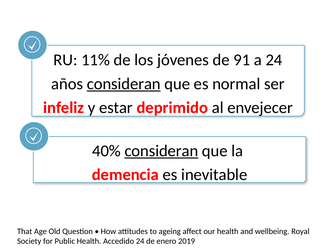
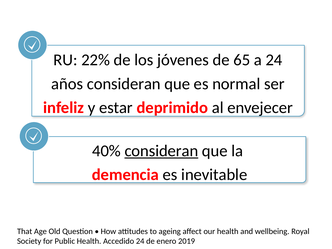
11%: 11% -> 22% (96, 60)
91: 91 -> 65 (242, 60)
consideran underline: present -> none (124, 84)
